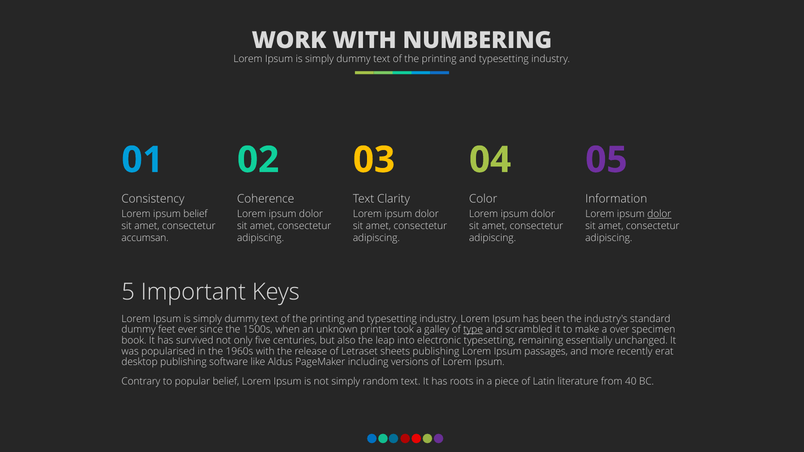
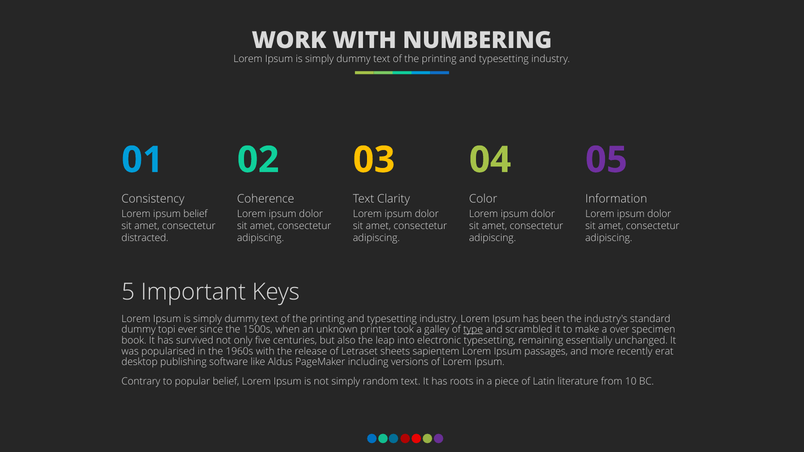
dolor underline: present -> none (659, 214)
accumsan: accumsan -> distracted (145, 238)
feet: feet -> topi (167, 330)
sheets publishing: publishing -> sapientem (436, 351)
40: 40 -> 10 (631, 382)
